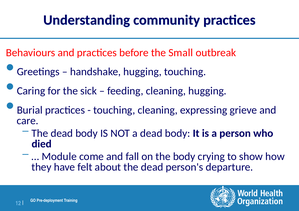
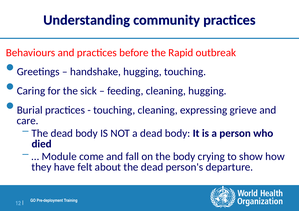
Small: Small -> Rapid (181, 53)
